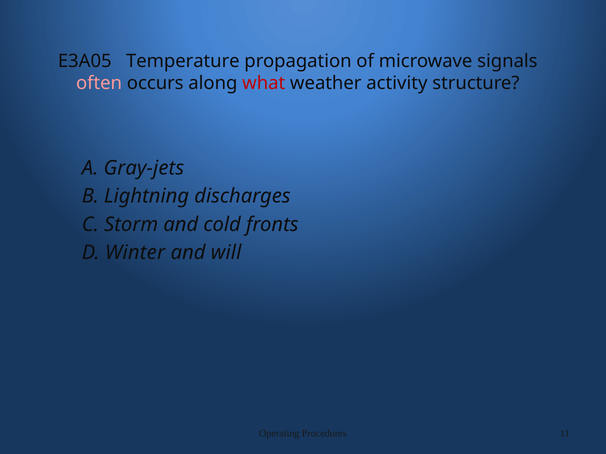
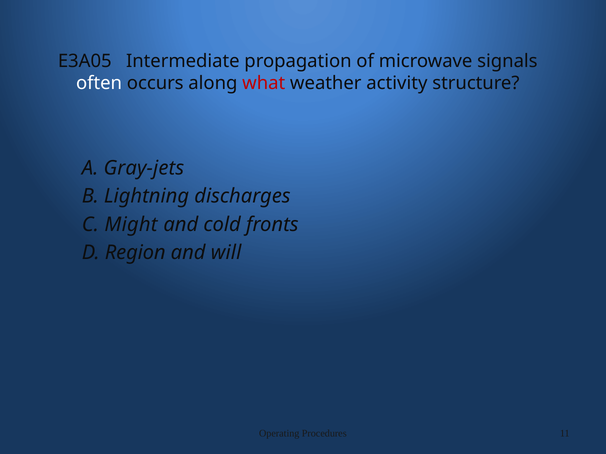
Temperature: Temperature -> Intermediate (183, 61)
often colour: pink -> white (99, 83)
Storm: Storm -> Might (131, 225)
Winter: Winter -> Region (135, 253)
